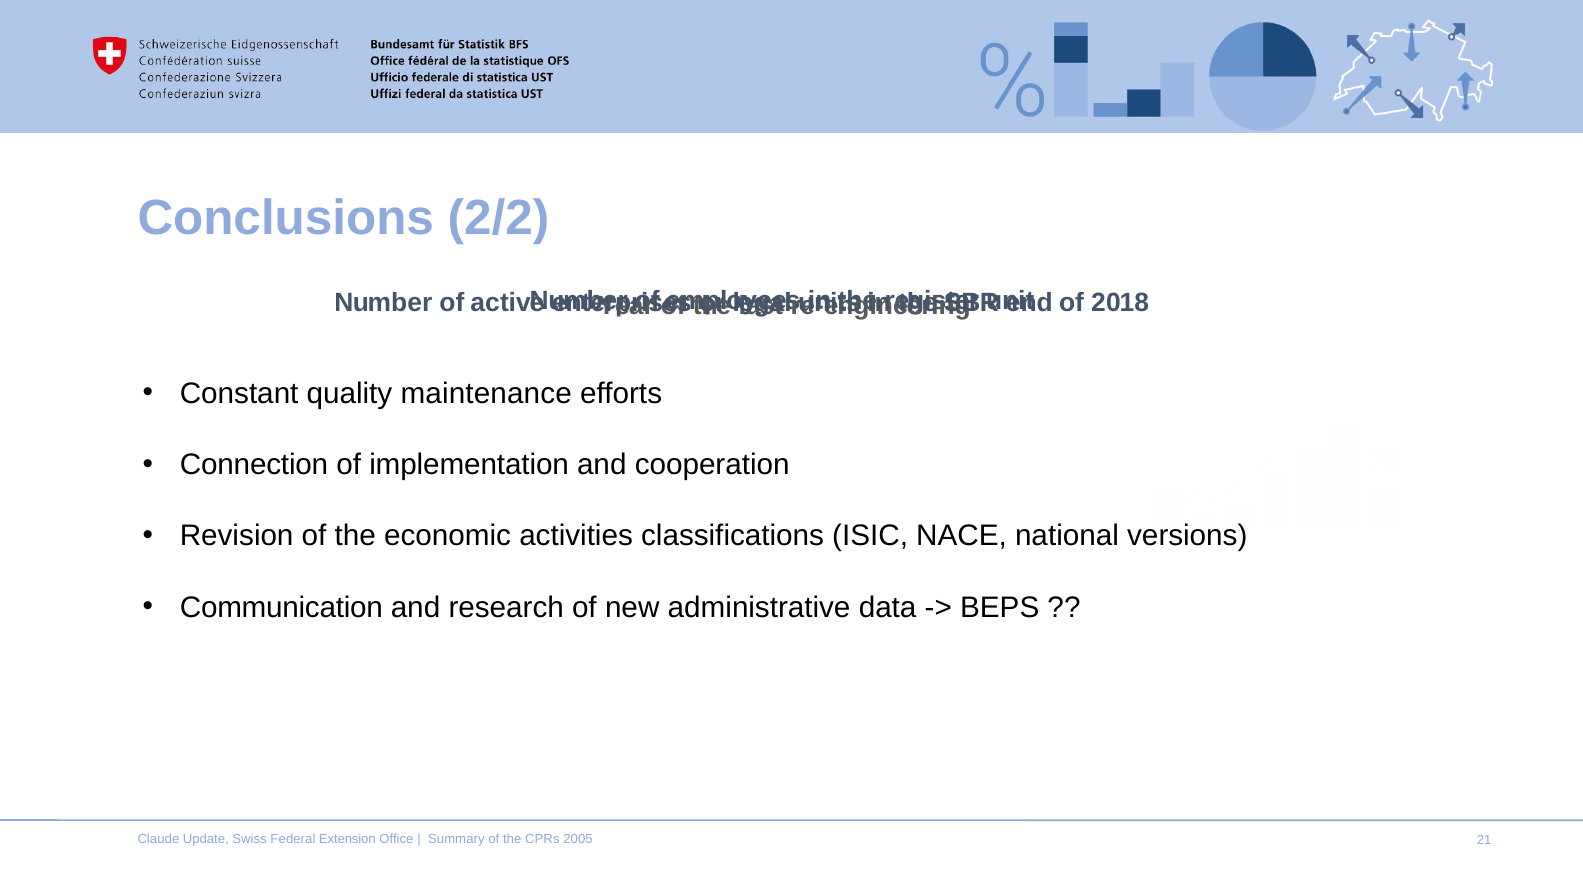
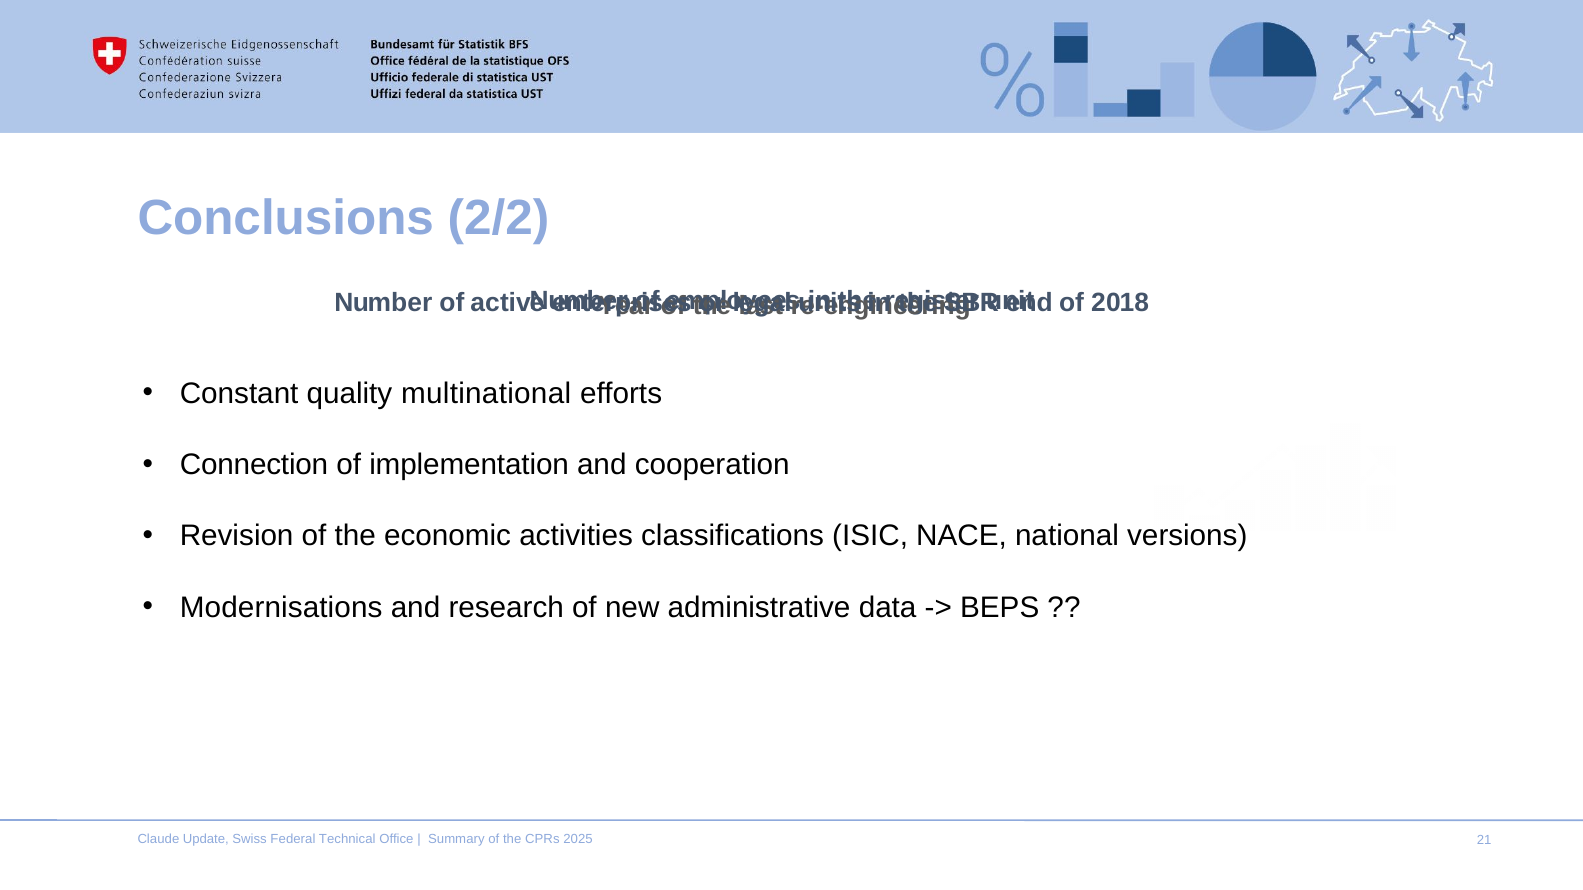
maintenance: maintenance -> multinational (486, 394)
Communication: Communication -> Modernisations (281, 608)
Extension: Extension -> Technical (347, 840)
2005: 2005 -> 2025 (578, 840)
